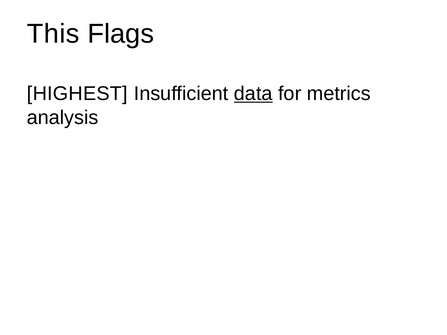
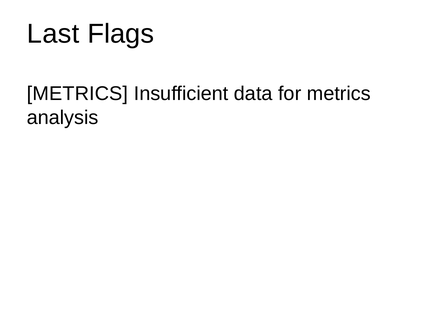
This: This -> Last (53, 34)
HIGHEST: HIGHEST -> METRICS (77, 94)
data underline: present -> none (253, 94)
